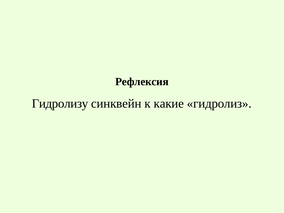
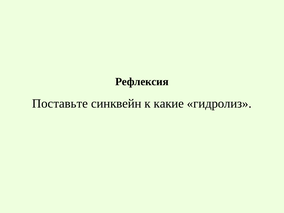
Гидролизу: Гидролизу -> Поставьте (60, 104)
